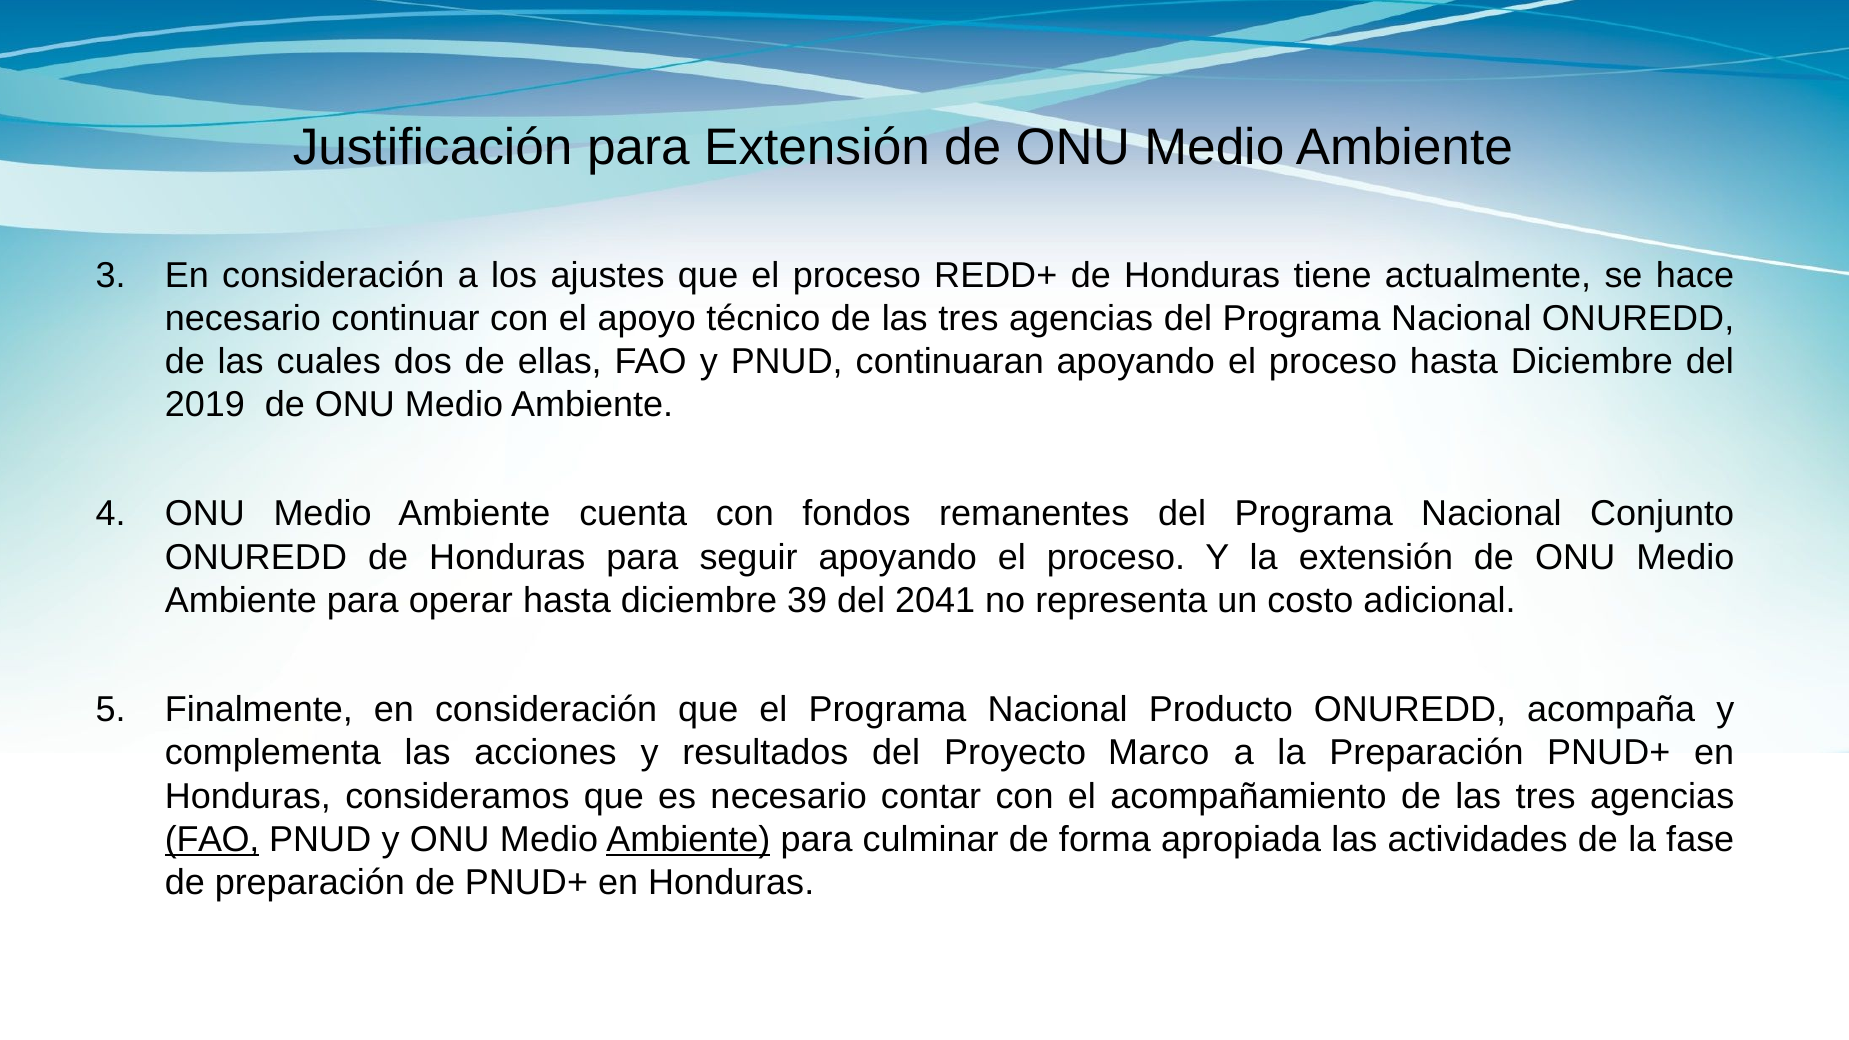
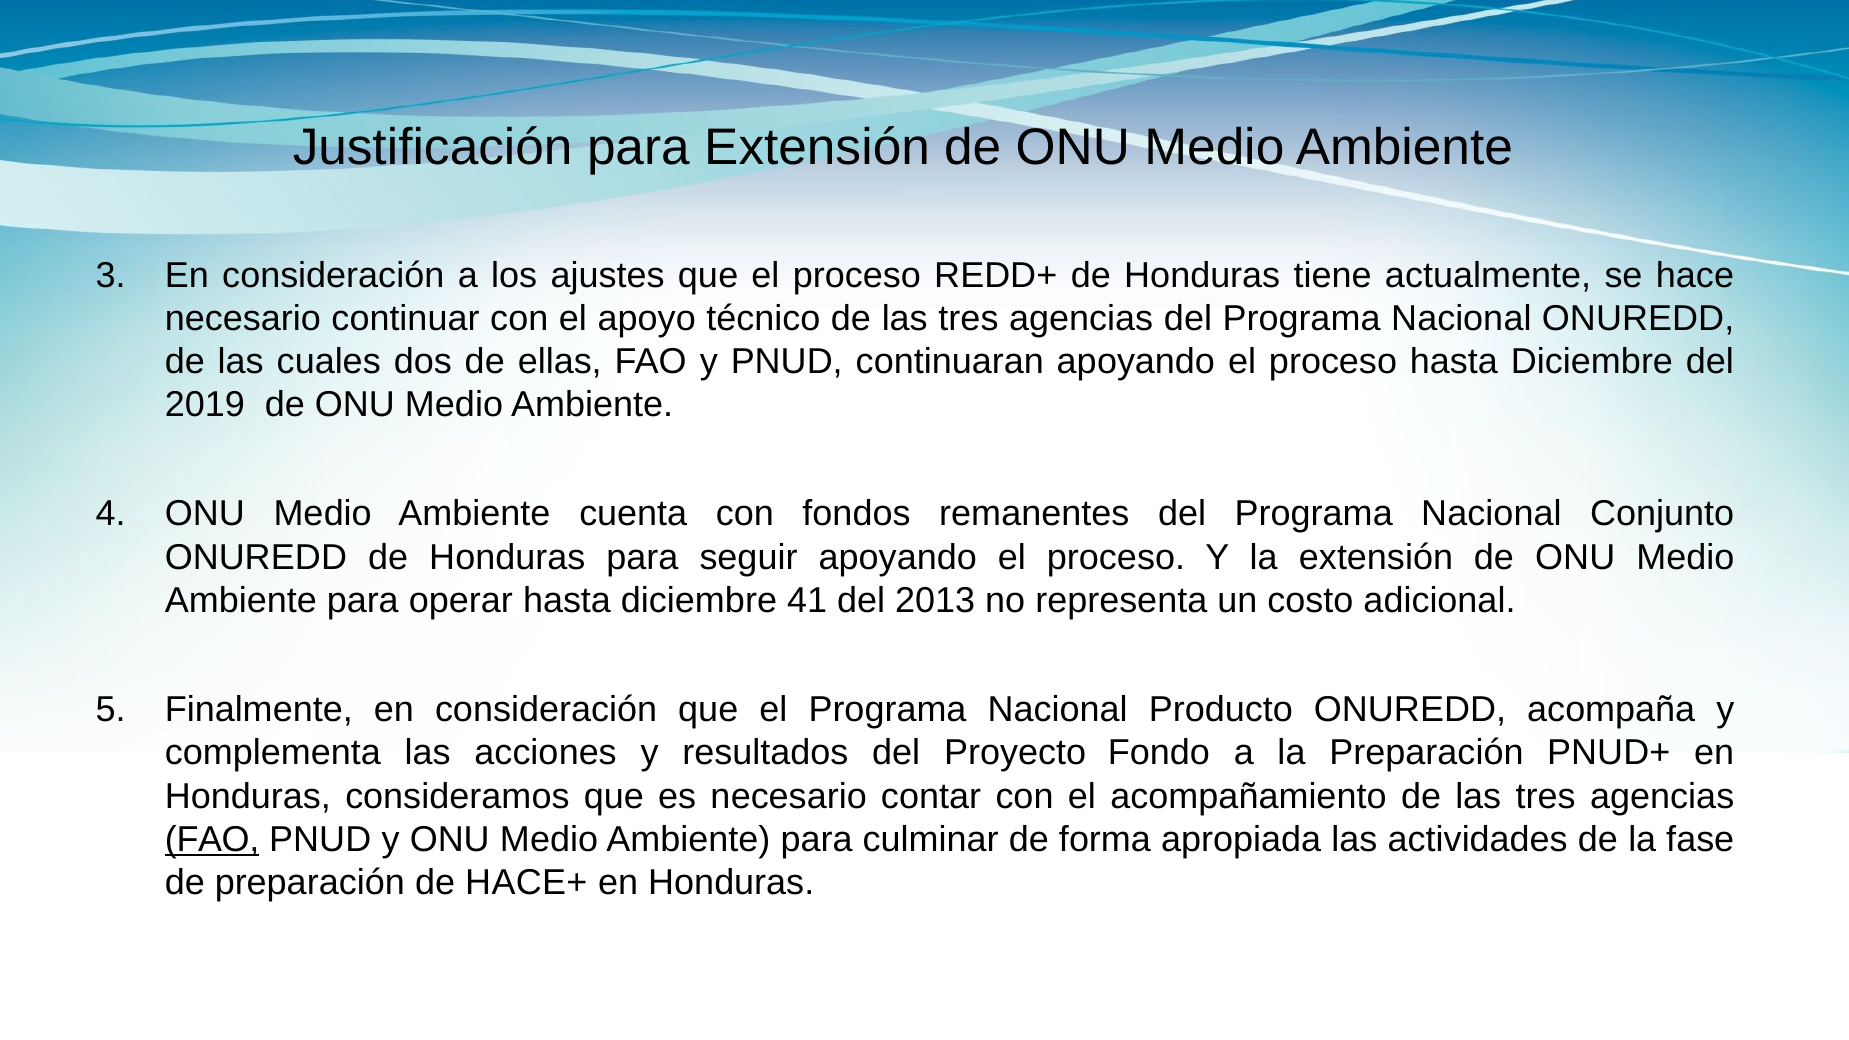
39: 39 -> 41 (807, 600)
2041: 2041 -> 2013 (935, 600)
Marco: Marco -> Fondo (1159, 753)
Ambiente underline: present -> none (688, 839)
de PNUD+: PNUD+ -> HACE+ (526, 883)
